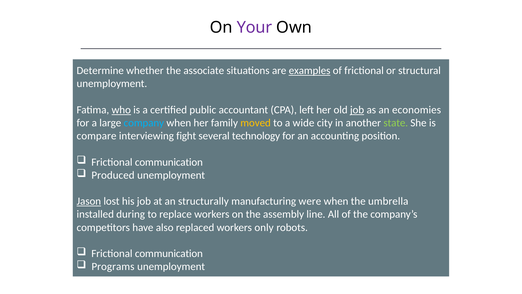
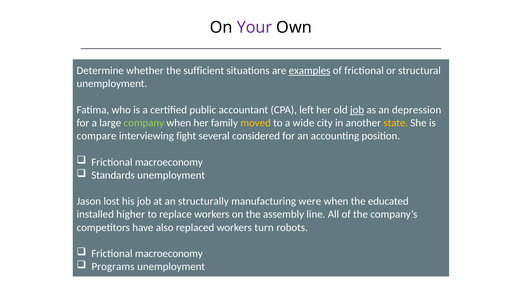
associate: associate -> sufficient (204, 71)
who underline: present -> none (121, 110)
economies: economies -> depression (417, 110)
company colour: light blue -> light green (144, 123)
state colour: light green -> yellow (396, 123)
technology: technology -> considered (256, 136)
communication: communication -> macroeconomy (169, 162)
Produced: Produced -> Standards (113, 175)
Jason underline: present -> none (89, 201)
umbrella: umbrella -> educated (388, 201)
during: during -> higher (131, 214)
only: only -> turn (264, 227)
communication: communication -> macroeconomy (169, 253)
